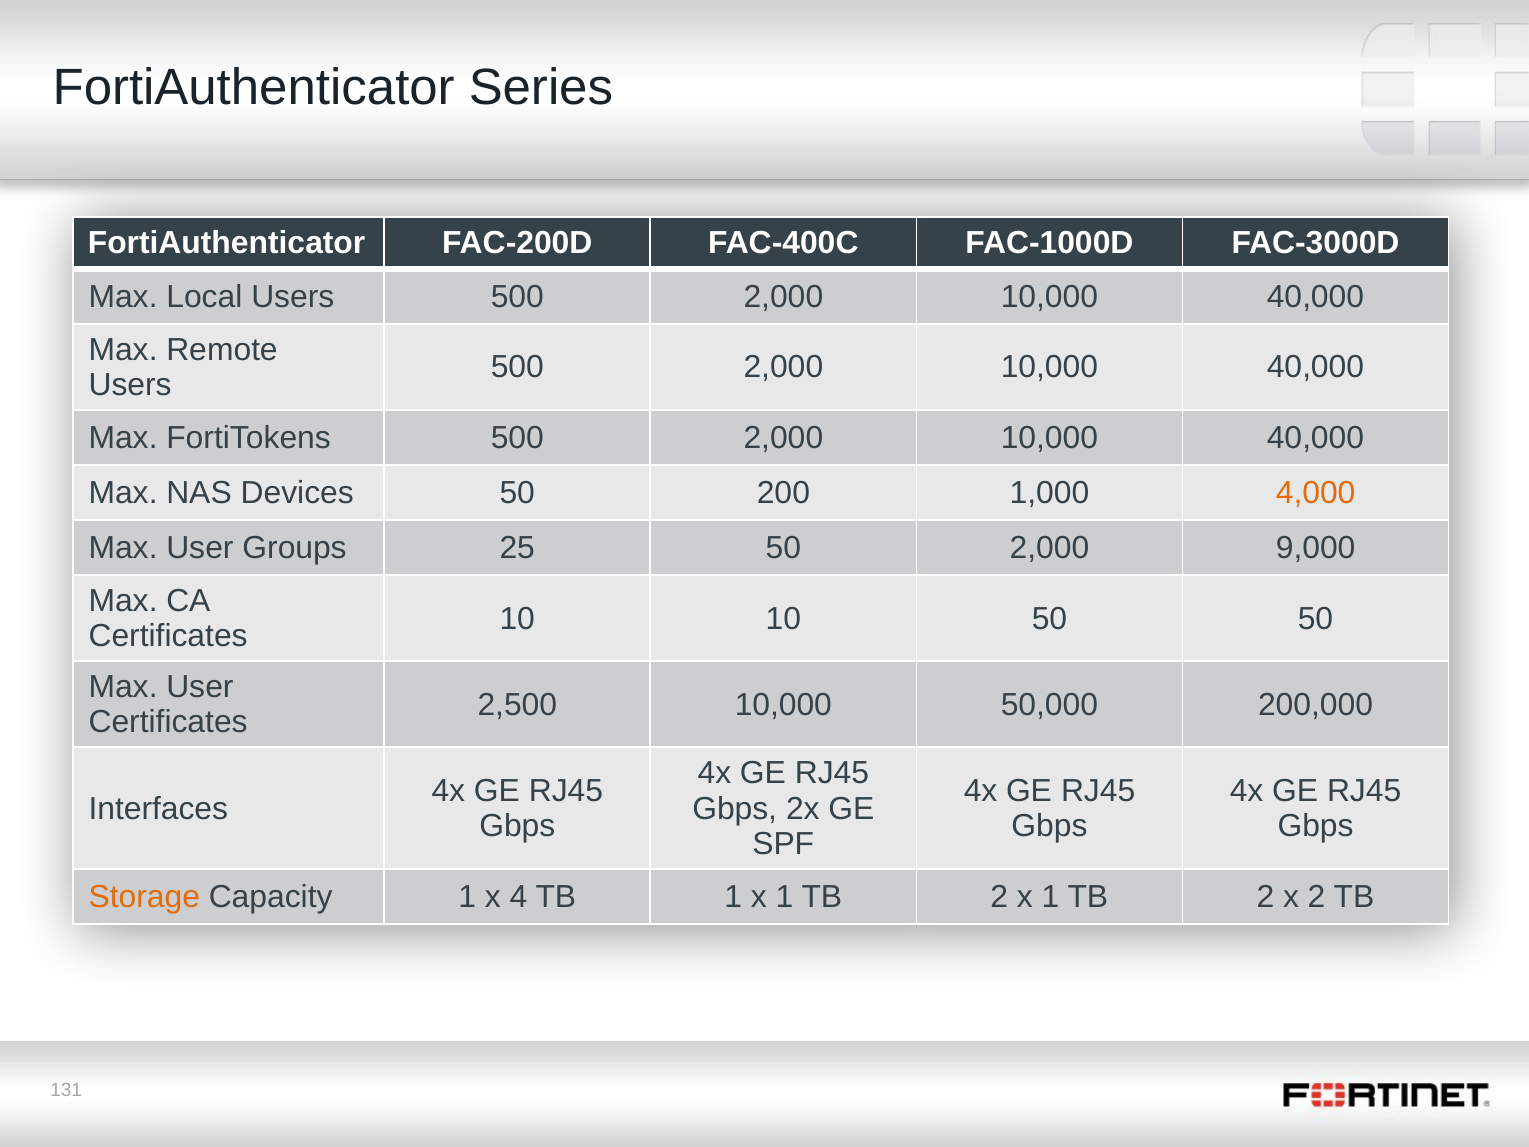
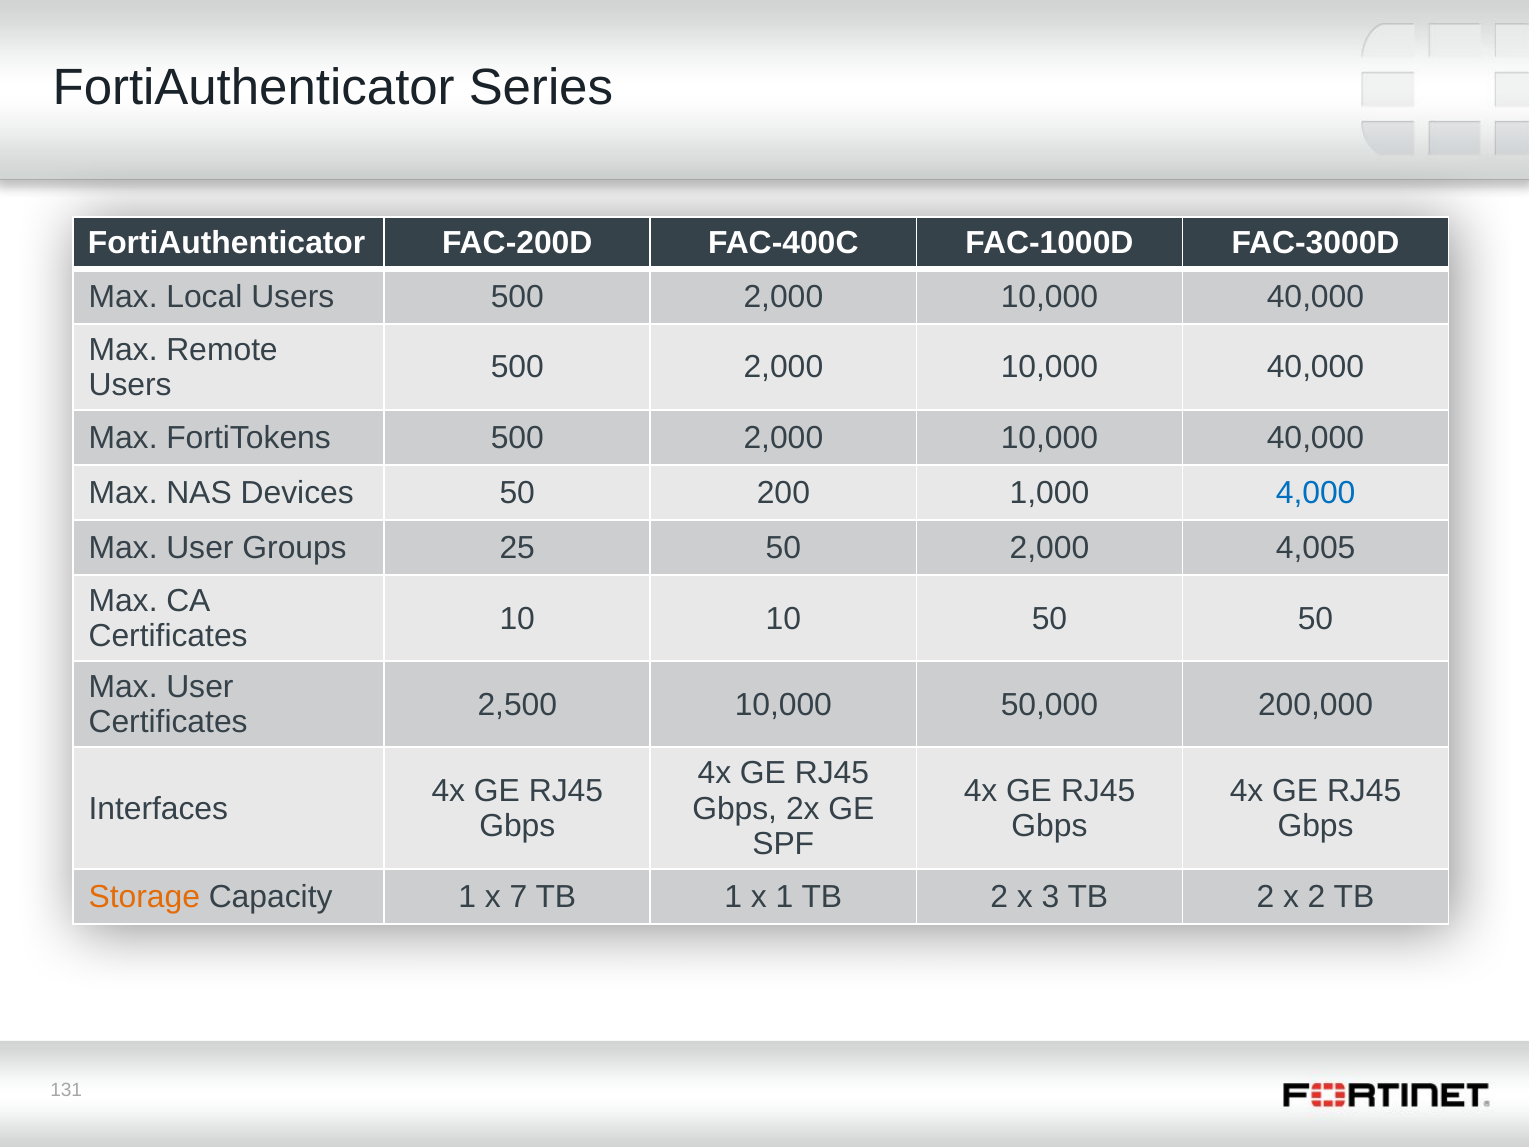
4,000 colour: orange -> blue (1316, 493)
9,000: 9,000 -> 4,005 (1316, 548)
4: 4 -> 7 (518, 897)
2 x 1: 1 -> 3 (1051, 897)
